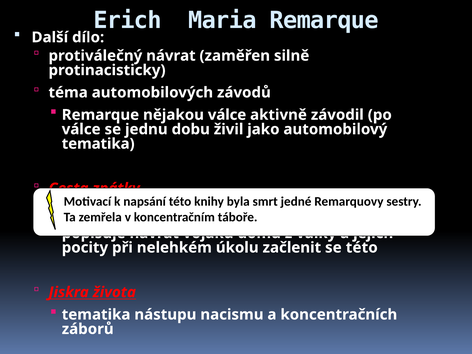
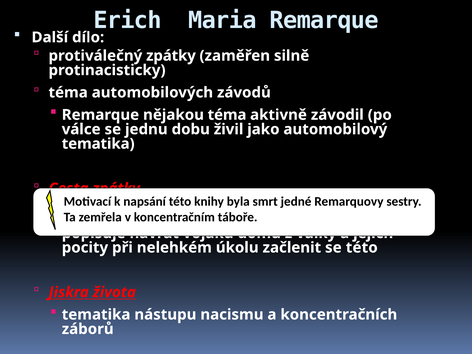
protiválečný návrat: návrat -> zpátky (171, 56)
nějakou válce: válce -> téma (227, 115)
